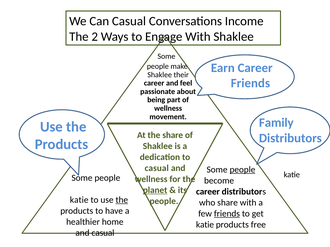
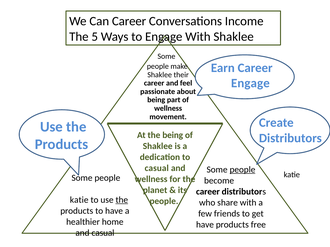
Can Casual: Casual -> Career (129, 21)
2: 2 -> 5 (95, 37)
Friends: Friends -> Engage (250, 83)
Family: Family -> Create (276, 123)
the share: share -> being (173, 135)
planet underline: present -> none (155, 190)
friends underline: present -> none (227, 214)
katie: katie -> have (205, 225)
